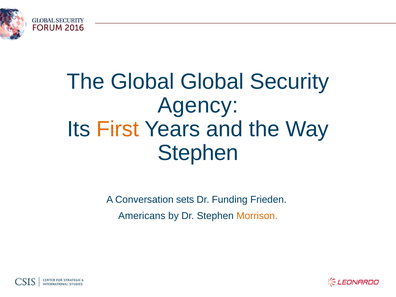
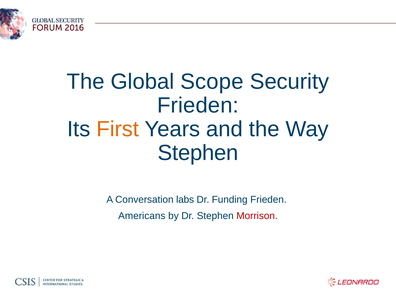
Global Global: Global -> Scope (212, 82)
Agency: Agency -> Frieden (198, 105)
sets: sets -> labs (185, 200)
Morrison colour: orange -> red (257, 216)
